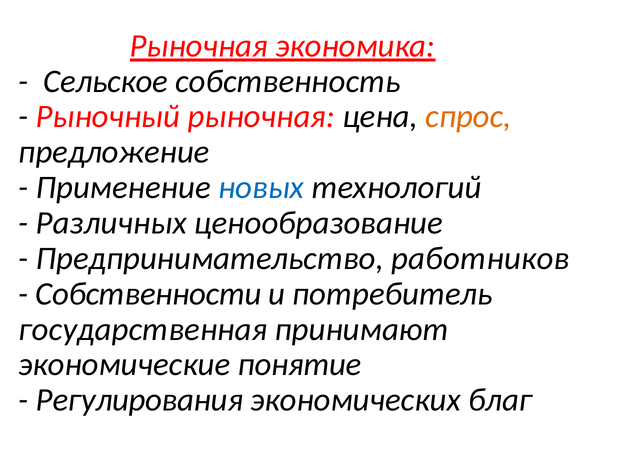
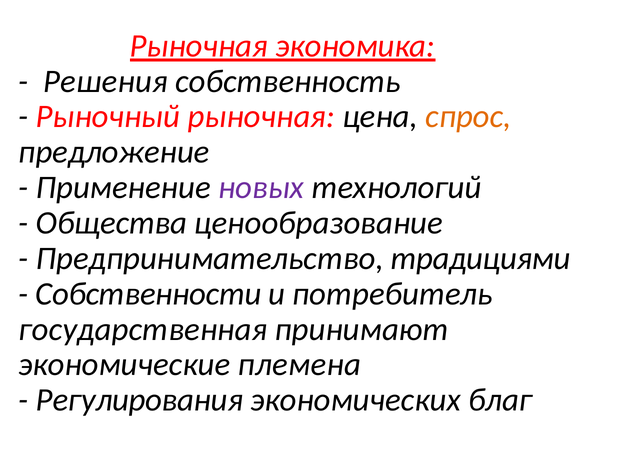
Сельское: Сельское -> Решения (105, 81)
новых colour: blue -> purple (261, 188)
Различных: Различных -> Общества (112, 223)
работников: работников -> традициями (481, 259)
понятие: понятие -> племена (299, 365)
